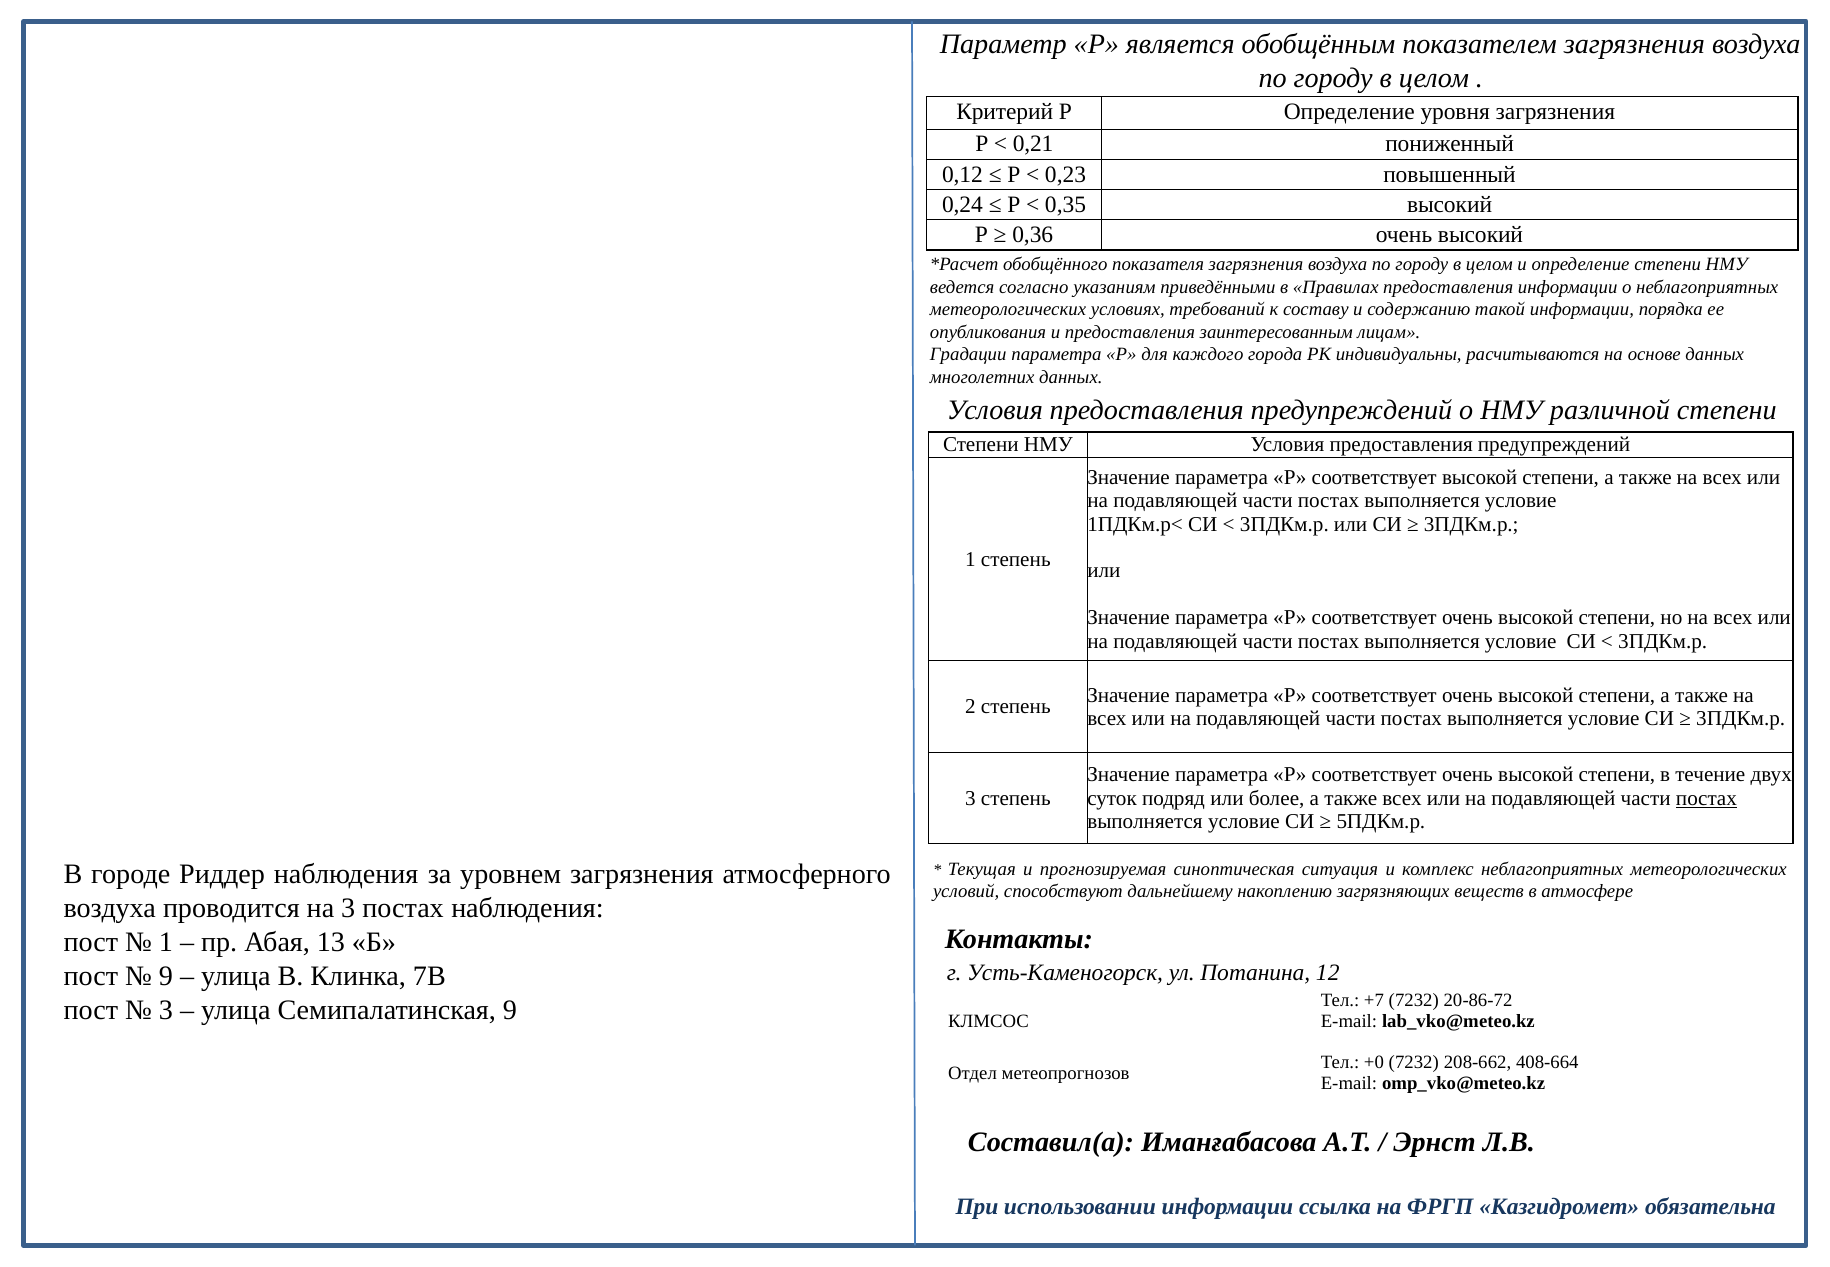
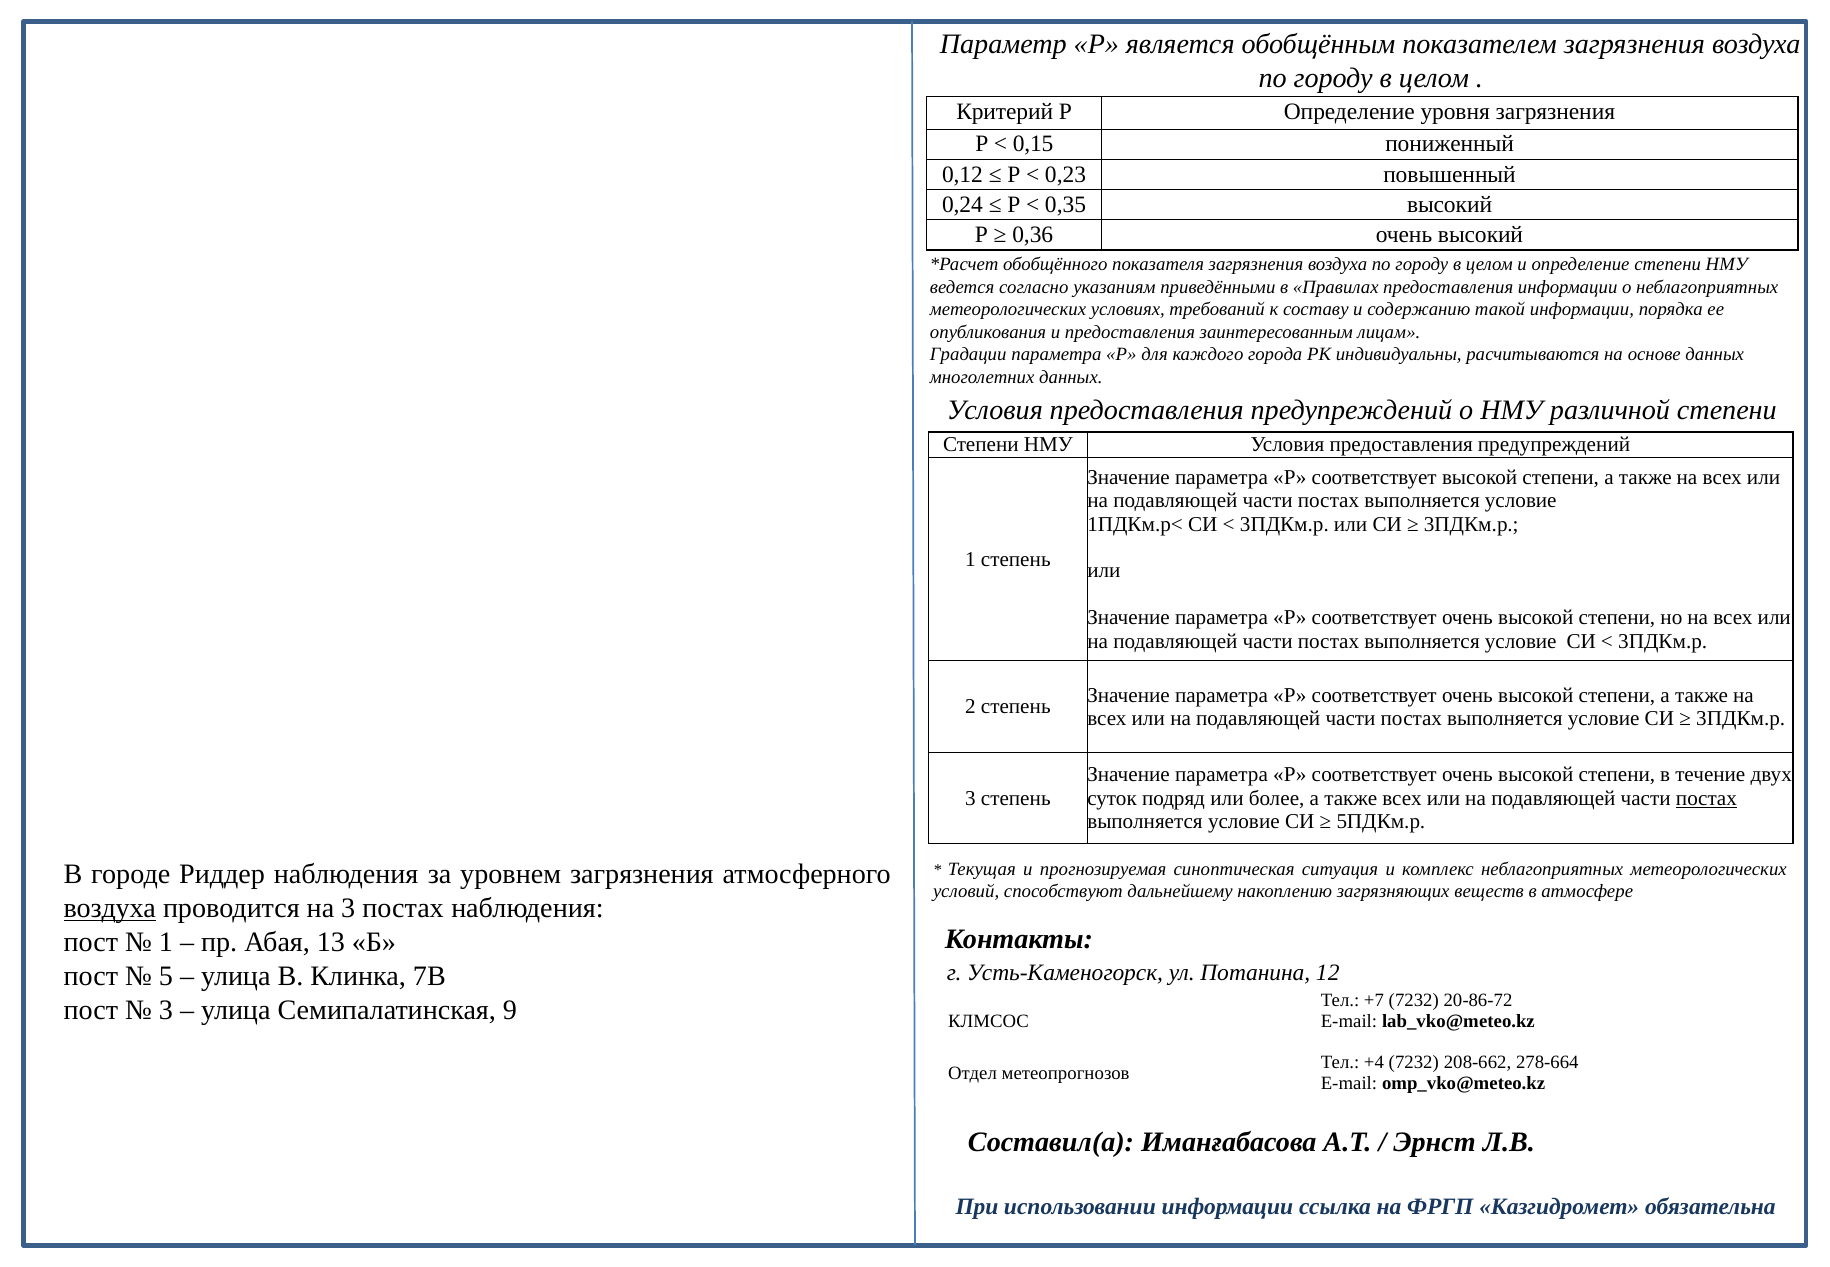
0,21: 0,21 -> 0,15 (1033, 144)
воздуха underline: none -> present (110, 908)
9: 9 -> 5 (166, 976)
+0: +0 -> +4 (1374, 1062)
408-664: 408-664 -> 278-664 (1547, 1062)
